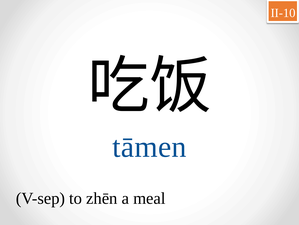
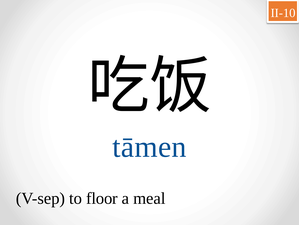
zhēn: zhēn -> floor (102, 198)
